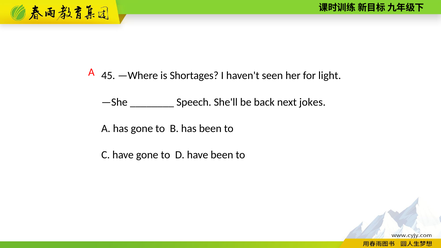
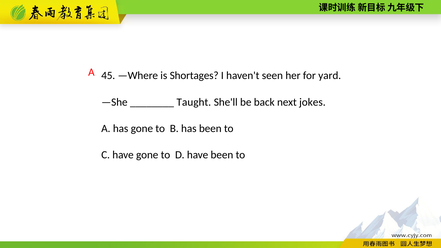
light: light -> yard (330, 76)
Speech: Speech -> Taught (194, 102)
